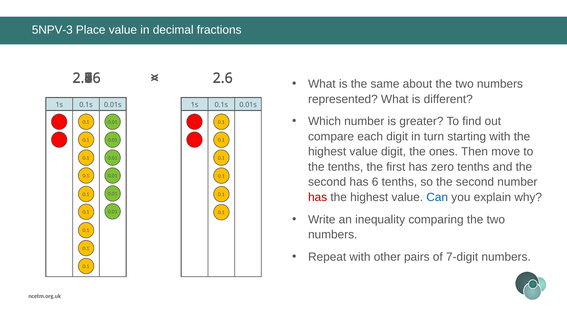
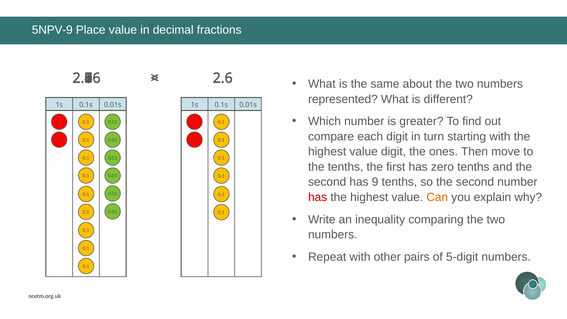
5NPV-3: 5NPV-3 -> 5NPV-9 (52, 30)
6: 6 -> 9 (375, 182)
Can colour: blue -> orange (437, 197)
7-digit: 7-digit -> 5-digit (462, 257)
